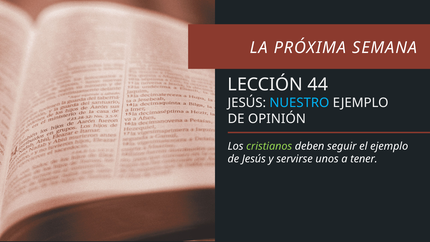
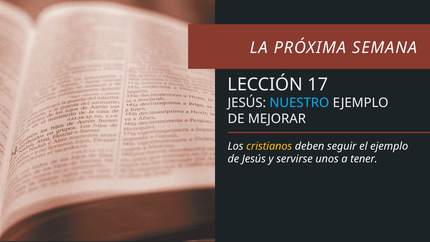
44: 44 -> 17 (318, 85)
OPINIÓN: OPINIÓN -> MEJORAR (277, 119)
cristianos colour: light green -> yellow (269, 146)
